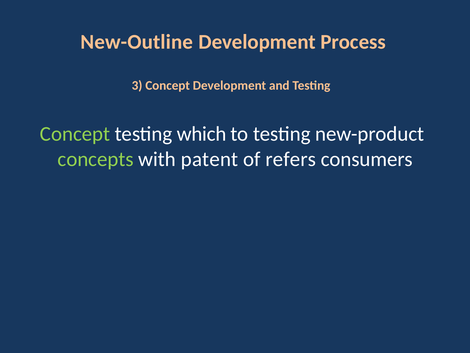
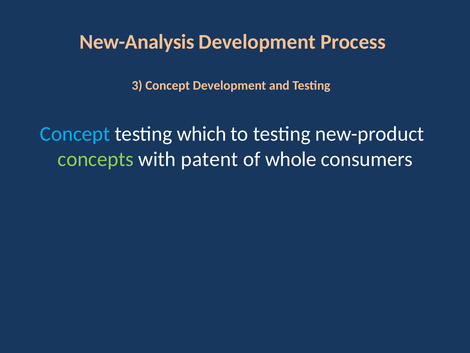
New-Outline: New-Outline -> New-Analysis (137, 42)
Concept colour: light green -> light blue (75, 134)
refers: refers -> whole (291, 159)
